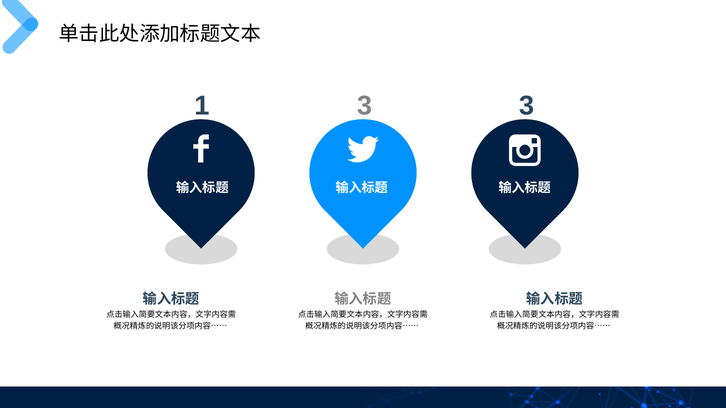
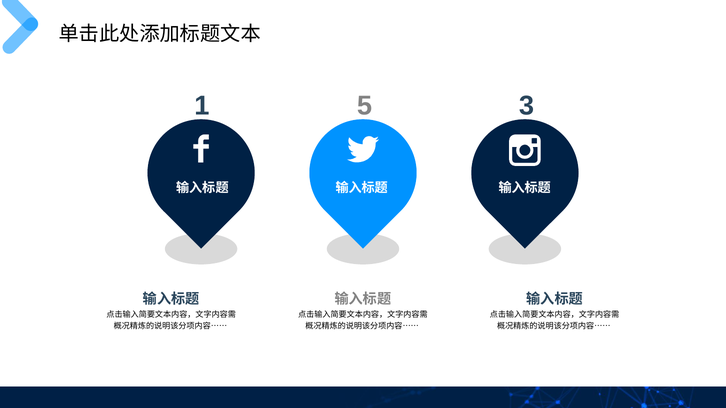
1 3: 3 -> 5 (365, 106)
